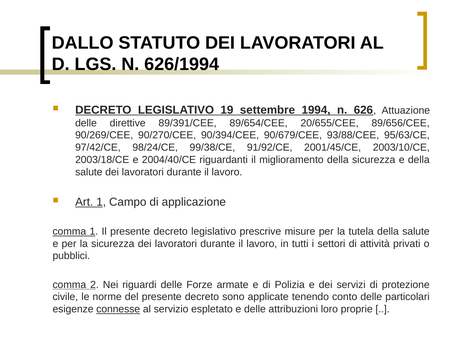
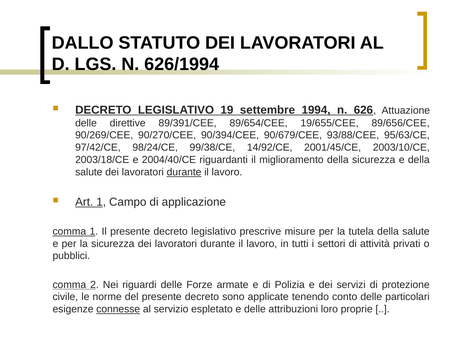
20/655/CEE: 20/655/CEE -> 19/655/CEE (330, 123)
91/92/CE: 91/92/CE -> 14/92/CE (270, 148)
durante underline: none -> present (184, 172)
